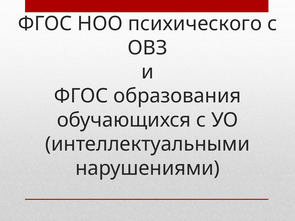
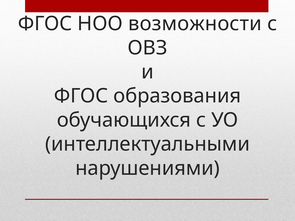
психического: психического -> возможности (195, 24)
